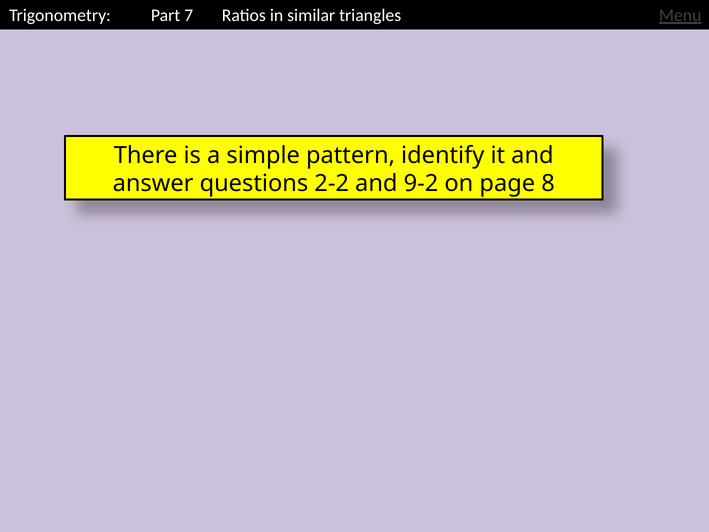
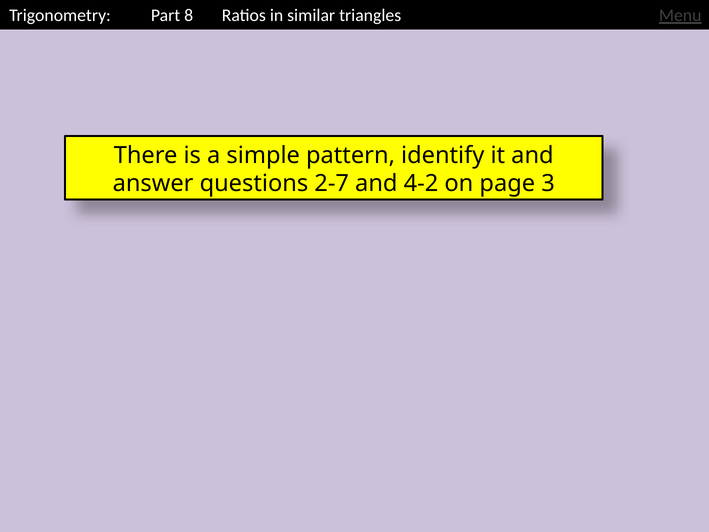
7: 7 -> 8 (189, 15)
2-2: 2-2 -> 2-7 (332, 184)
9-2: 9-2 -> 4-2 (421, 184)
8: 8 -> 3 (548, 184)
